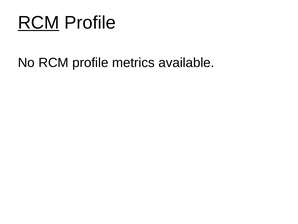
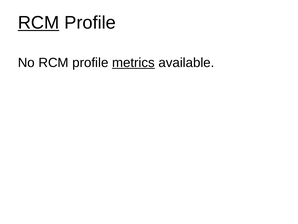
metrics underline: none -> present (133, 62)
